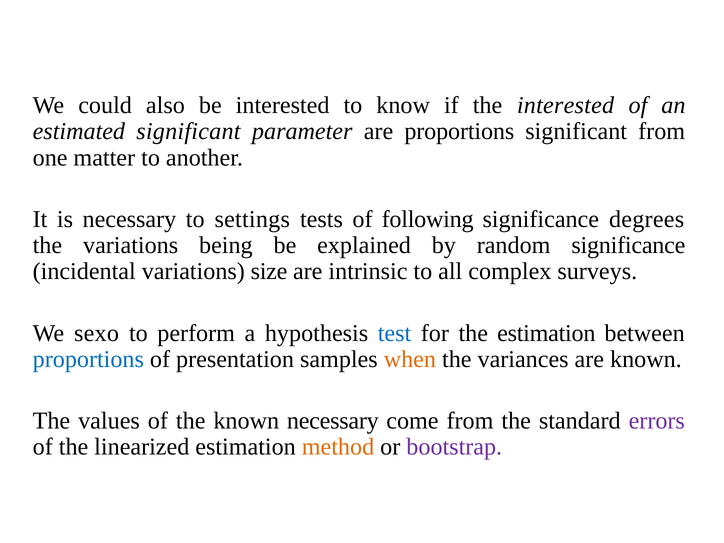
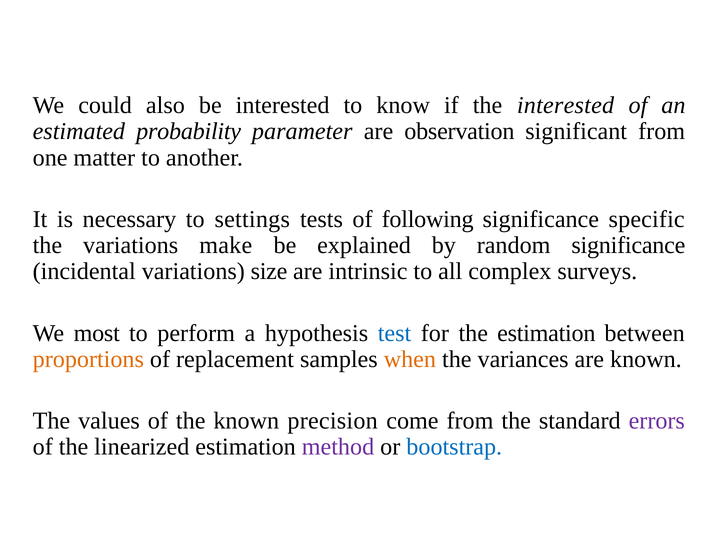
estimated significant: significant -> probability (189, 132)
are proportions: proportions -> observation (459, 132)
degrees: degrees -> specific (647, 219)
being: being -> make (226, 245)
sexo: sexo -> most (97, 333)
proportions colour: blue -> orange (88, 359)
presentation: presentation -> replacement (235, 359)
known necessary: necessary -> precision (333, 421)
method colour: orange -> purple (338, 447)
bootstrap colour: purple -> blue (454, 447)
